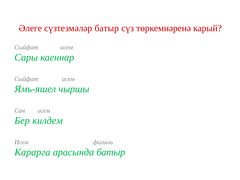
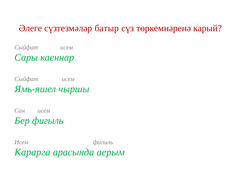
Бер килдем: килдем -> фигыль (48, 121)
арасында батыр: батыр -> аерым (111, 152)
